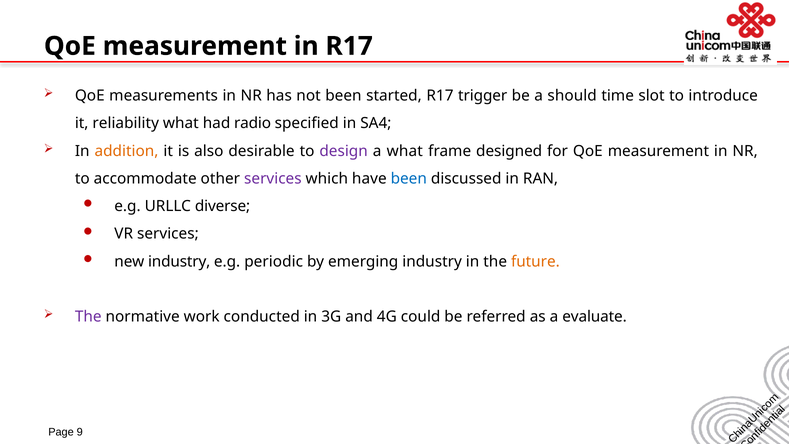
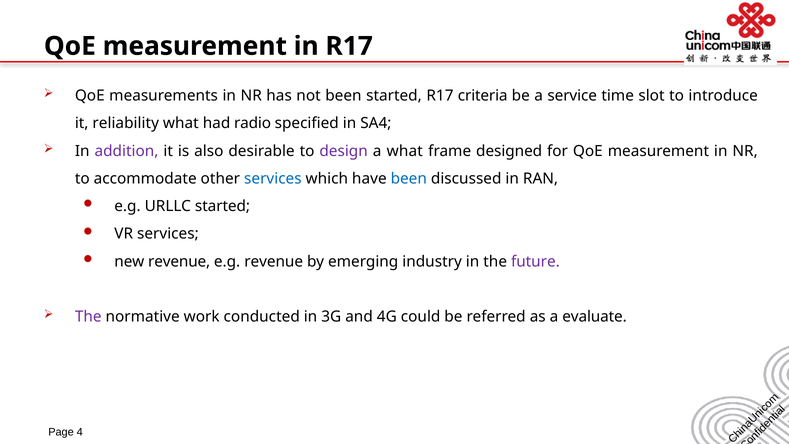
trigger: trigger -> criteria (483, 96)
should: should -> service (572, 96)
addition colour: orange -> purple (126, 151)
services colour: purple -> blue (273, 179)
URLLC diverse: diverse -> started (223, 206)
new industry: industry -> revenue (179, 261)
e.g periodic: periodic -> revenue (274, 261)
future colour: orange -> purple (535, 261)
9: 9 -> 4 (80, 432)
